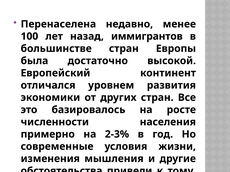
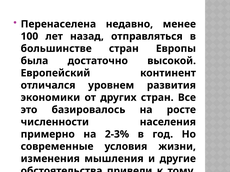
иммигрантов: иммигрантов -> отправляться (147, 36)
